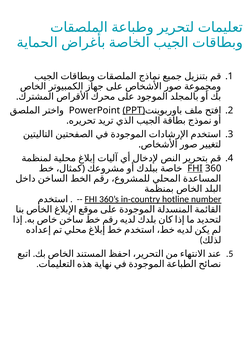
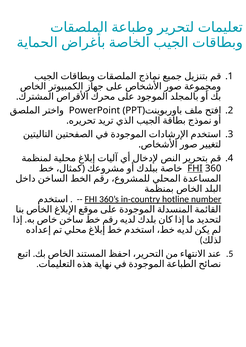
PPT underline: present -> none (134, 110)
